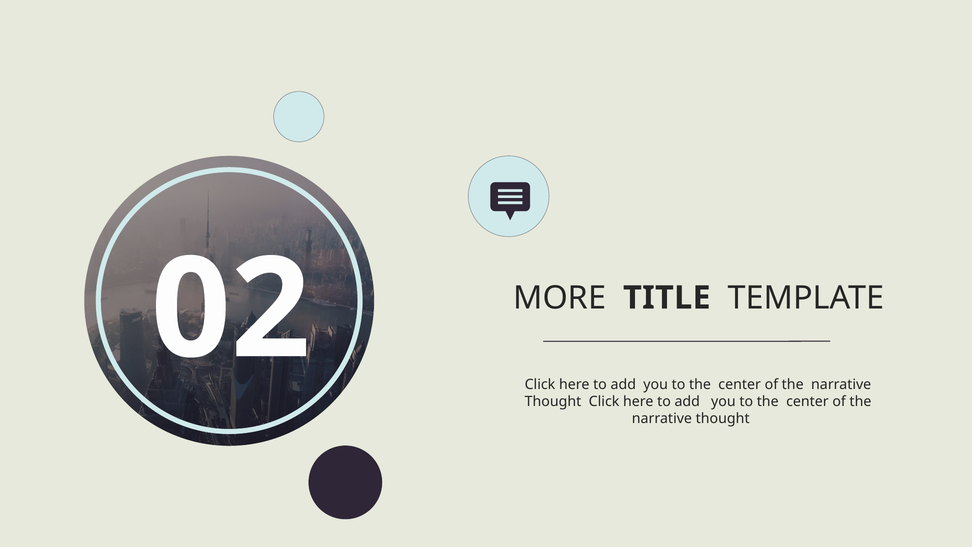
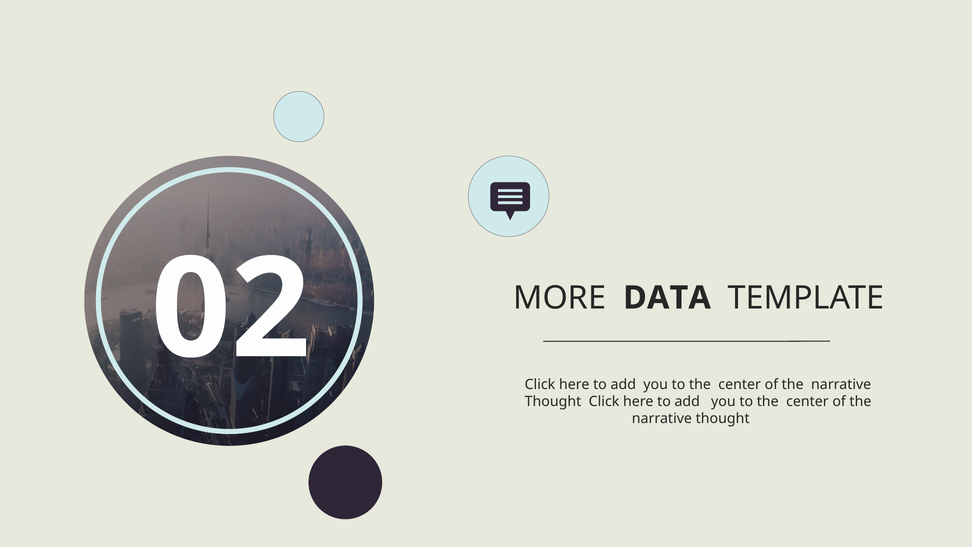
TITLE: TITLE -> DATA (667, 298)
